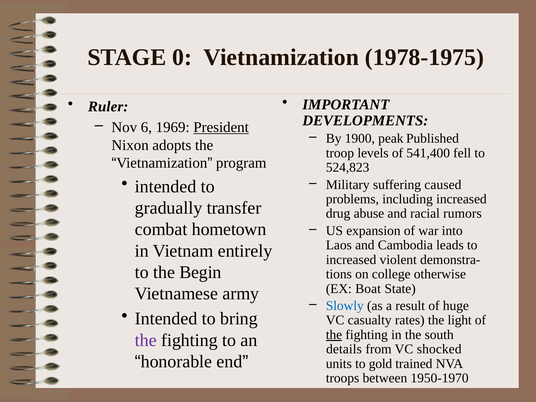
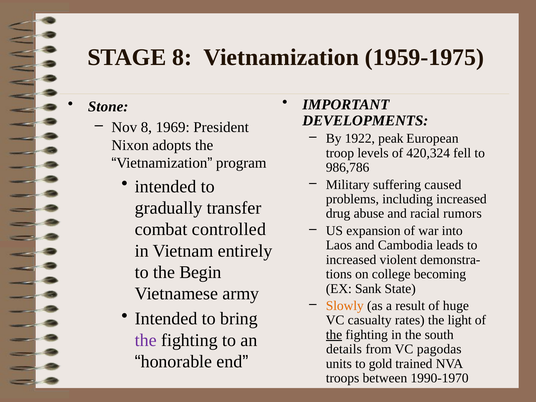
STAGE 0: 0 -> 8 (182, 57)
1978-1975: 1978-1975 -> 1959-1975 (424, 57)
Ruler: Ruler -> Stone (108, 106)
Nov 6: 6 -> 8 (146, 127)
President underline: present -> none (221, 127)
1900: 1900 -> 1922 (360, 138)
Published: Published -> European (432, 138)
541,400: 541,400 -> 420,324 (428, 153)
524,823: 524,823 -> 986,786 (348, 167)
hometown: hometown -> controlled (229, 229)
otherwise: otherwise -> becoming (440, 274)
Boat: Boat -> Sank (368, 289)
Slowly colour: blue -> orange (345, 306)
shocked: shocked -> pagodas (439, 349)
1950-1970: 1950-1970 -> 1990-1970 (440, 378)
